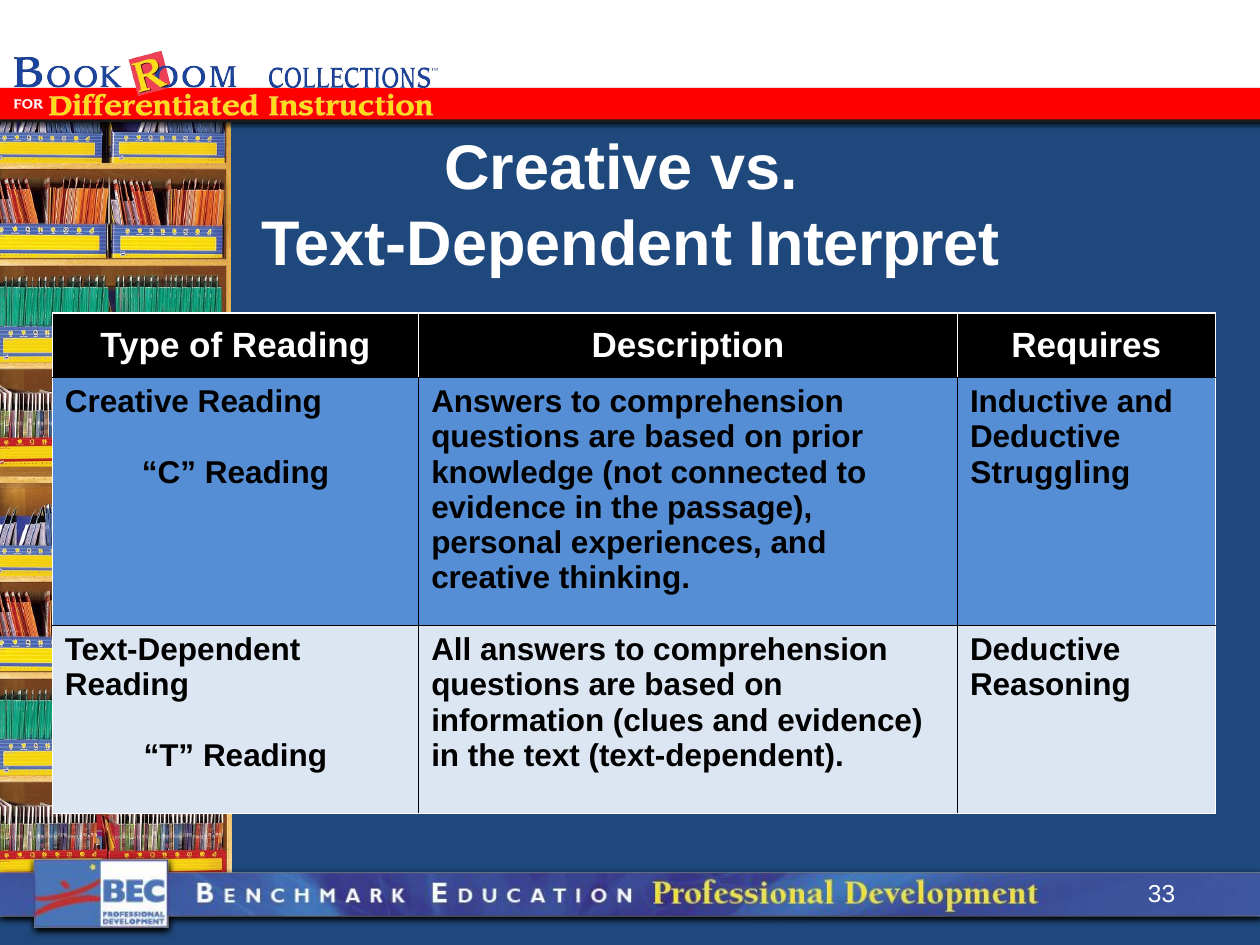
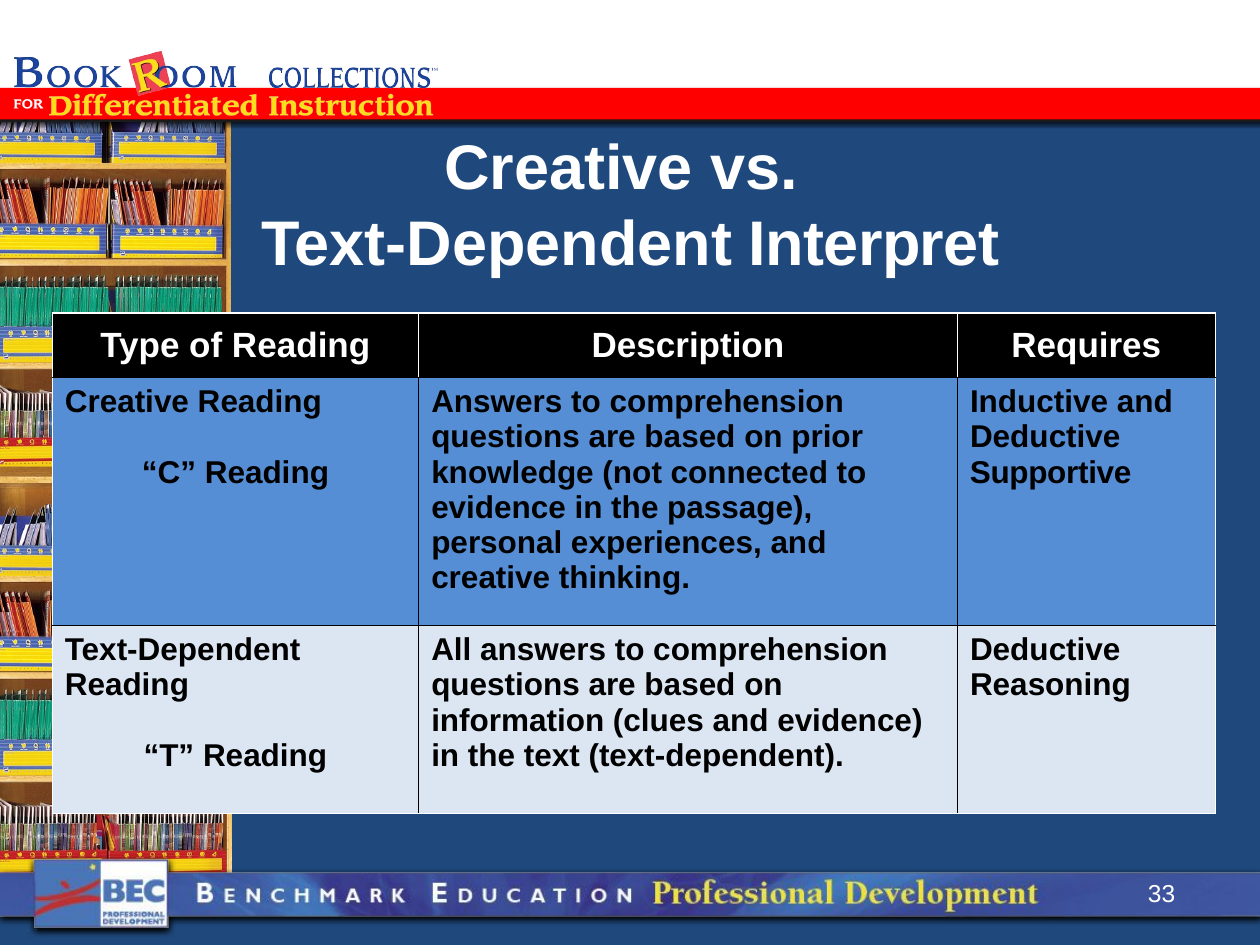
Struggling: Struggling -> Supportive (1051, 473)
